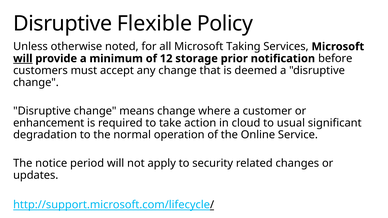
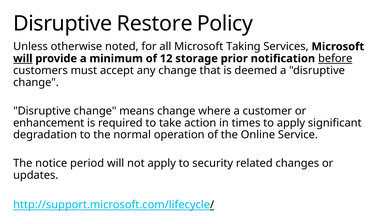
Flexible: Flexible -> Restore (155, 23)
before underline: none -> present (335, 59)
cloud: cloud -> times (246, 123)
to usual: usual -> apply (291, 123)
